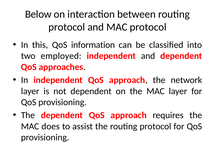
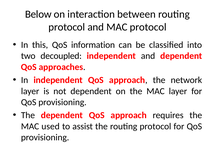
employed: employed -> decoupled (61, 56)
does: does -> used (51, 127)
